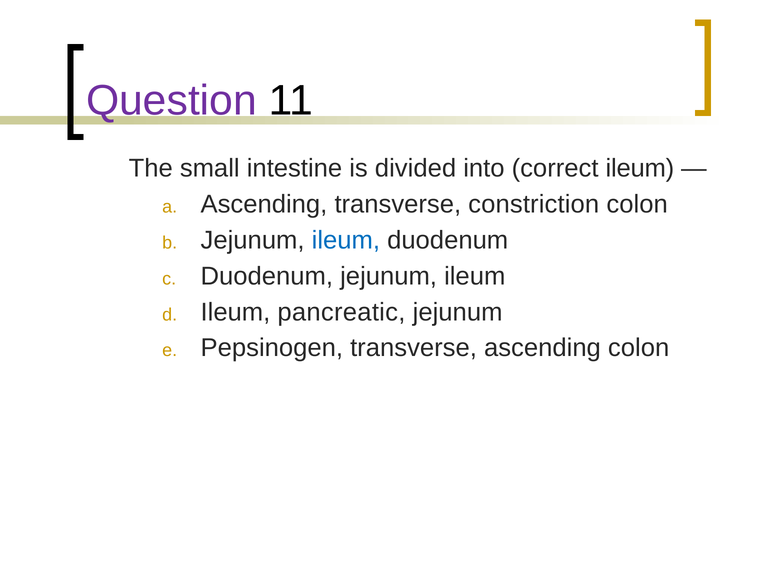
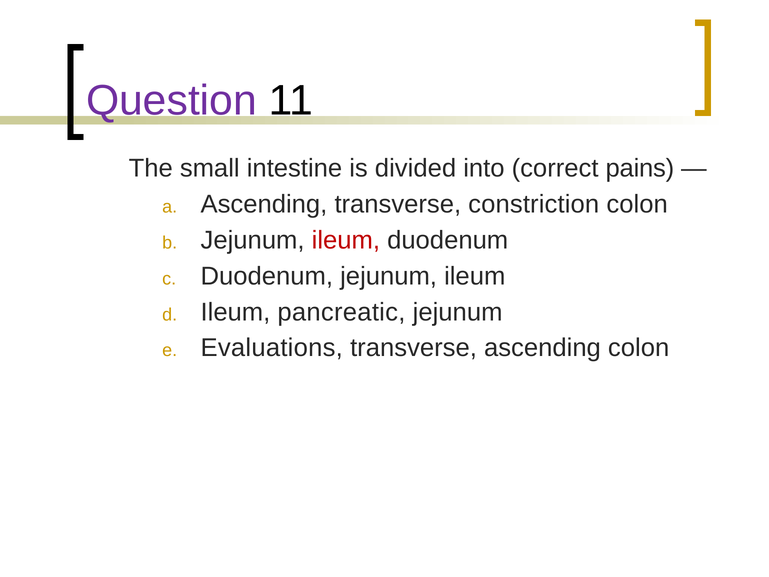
correct ileum: ileum -> pains (640, 168)
ileum colour: blue -> red (346, 240)
Pepsinogen: Pepsinogen -> Evaluations (272, 348)
